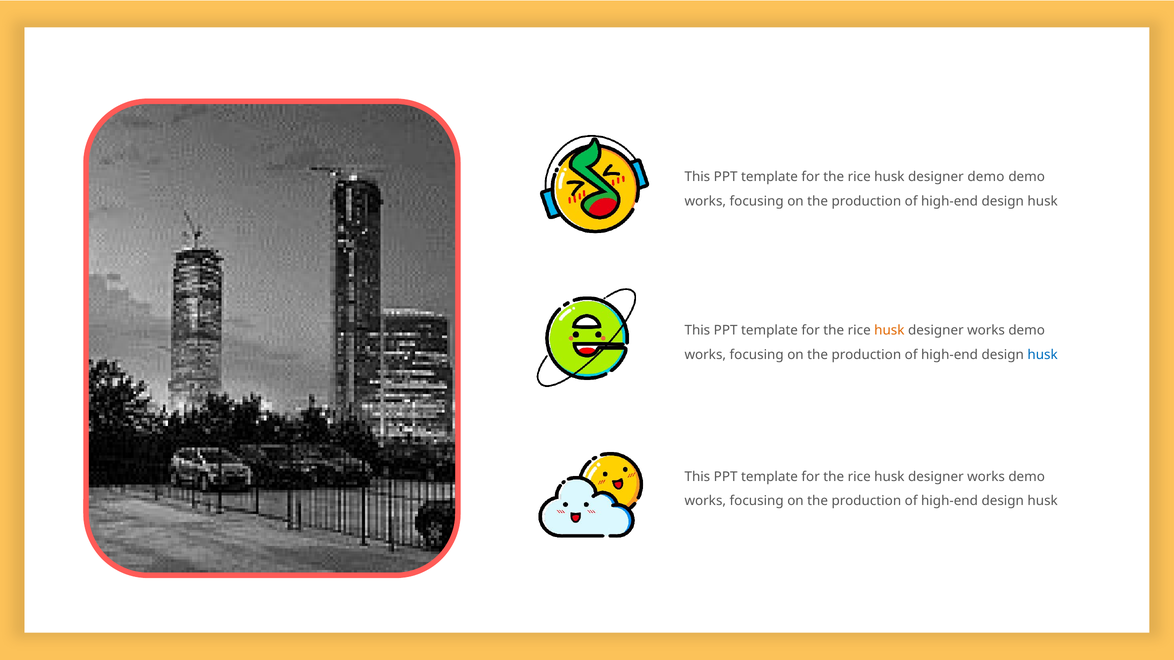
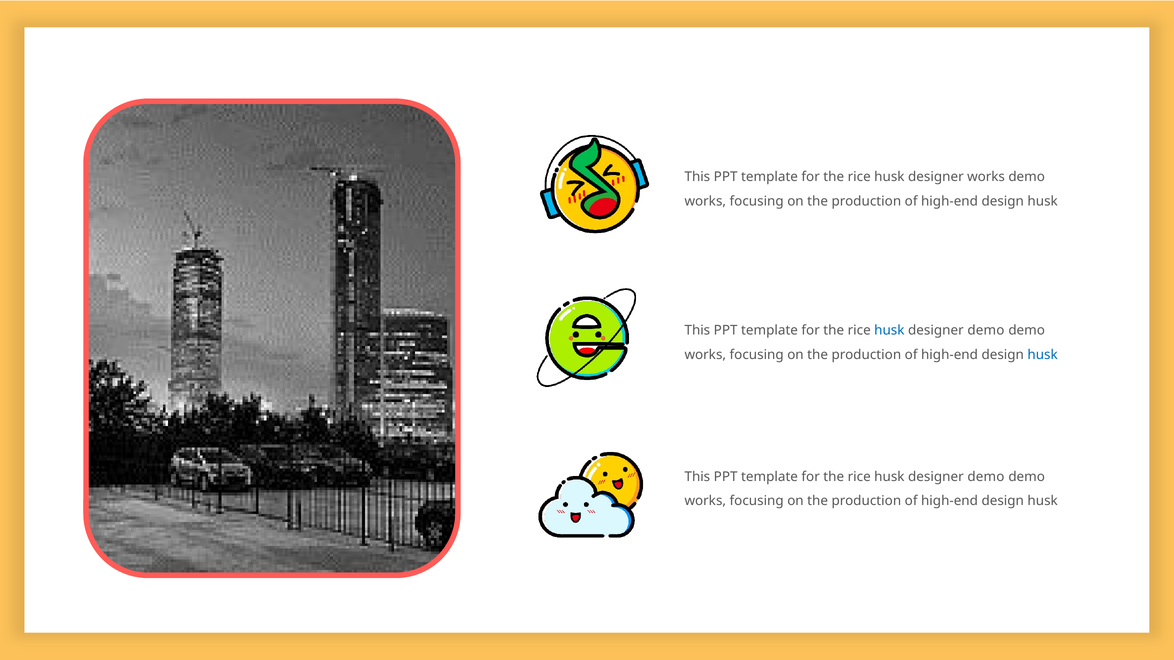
designer demo: demo -> works (986, 177)
husk colour: orange -> blue (889, 331)
works: works -> demo (986, 331)
works: works -> demo (986, 477)
